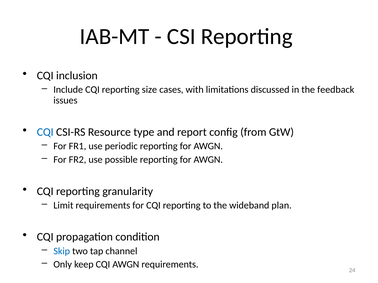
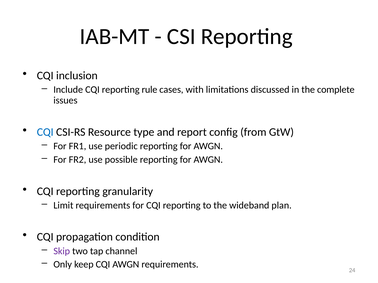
size: size -> rule (149, 90)
feedback: feedback -> complete (336, 90)
Skip colour: blue -> purple (62, 251)
